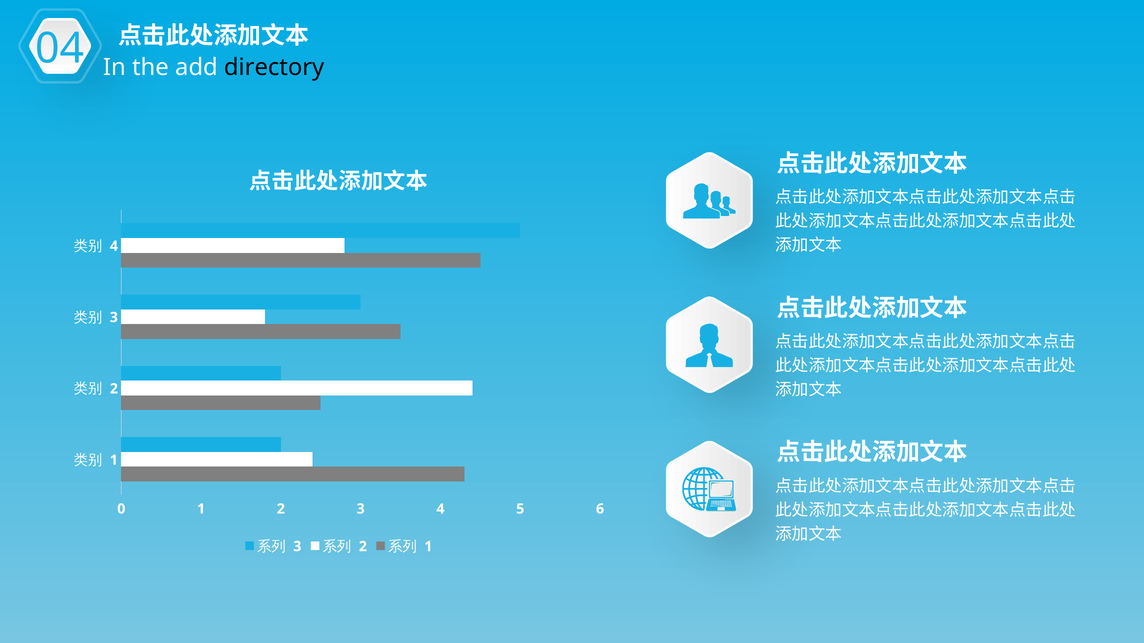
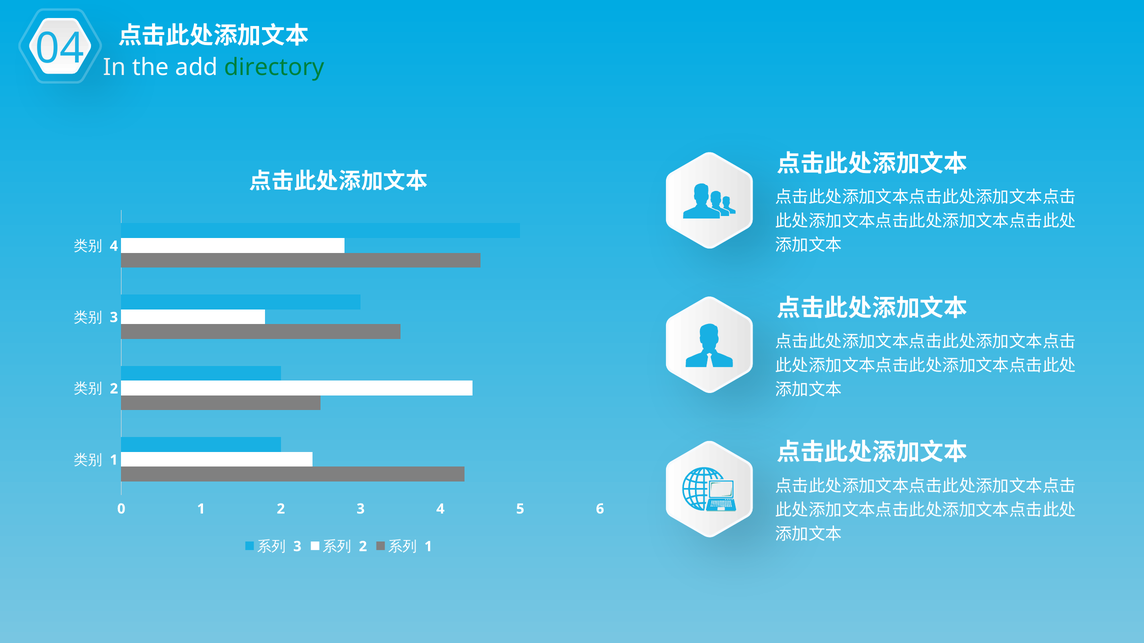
directory colour: black -> green (274, 67)
